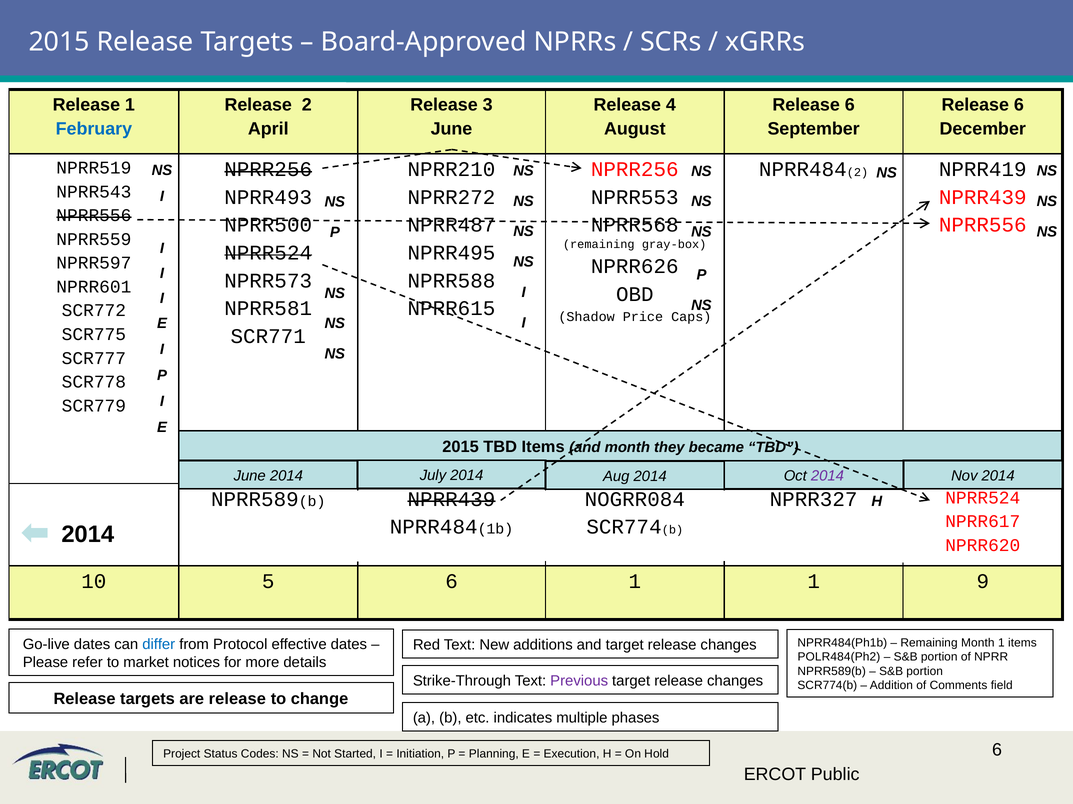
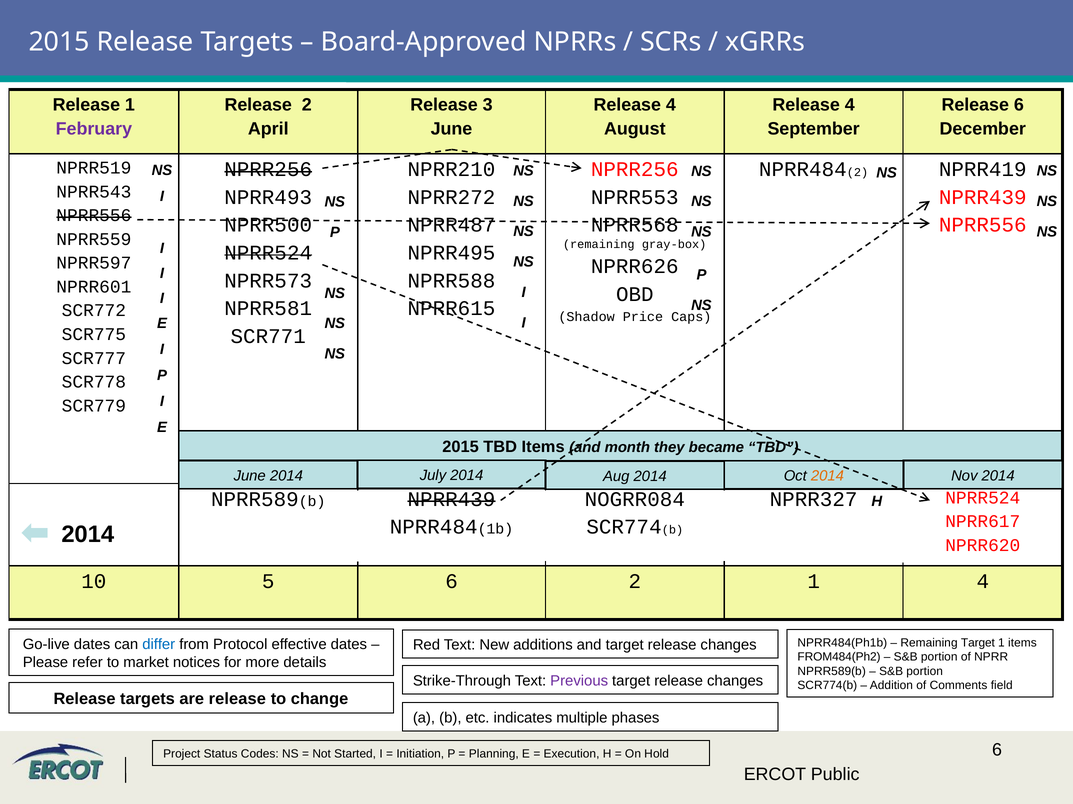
6: 6 -> 4 (850, 105)
February colour: blue -> purple (94, 129)
2014 colour: purple -> orange (827, 476)
6 1: 1 -> 2 (635, 582)
1 9: 9 -> 4 (983, 582)
Remaining Month: Month -> Target (978, 643)
POLR484(Ph2: POLR484(Ph2 -> FROM484(Ph2 (839, 658)
